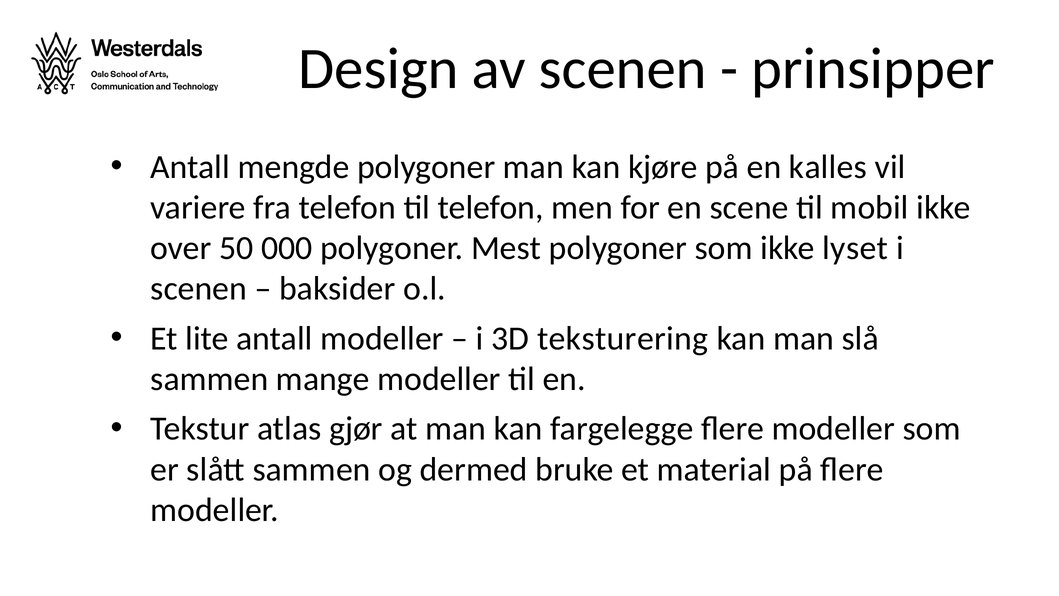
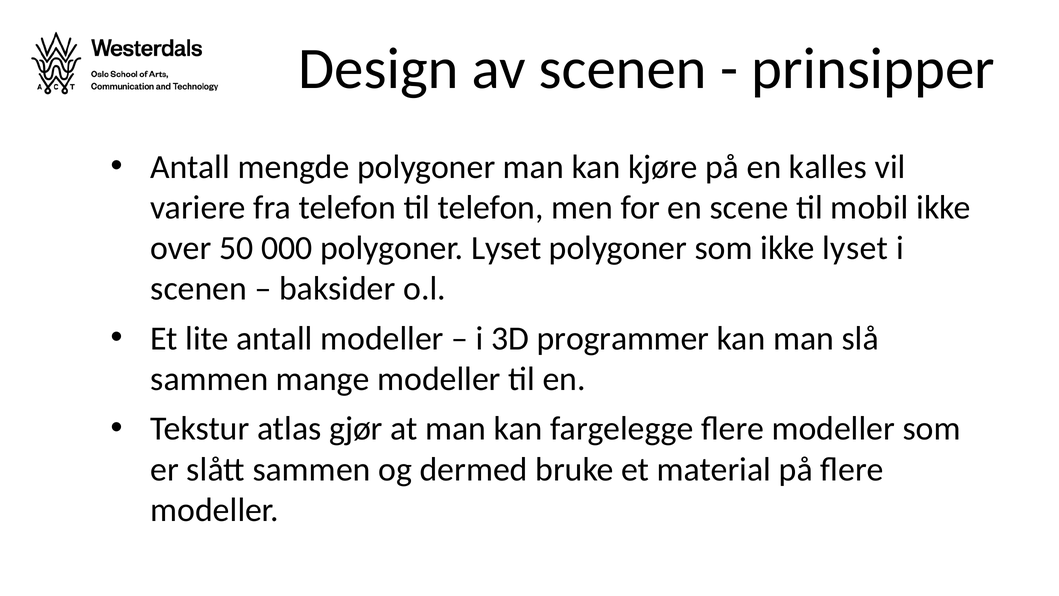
polygoner Mest: Mest -> Lyset (506, 248)
teksturering: teksturering -> programmer (623, 338)
